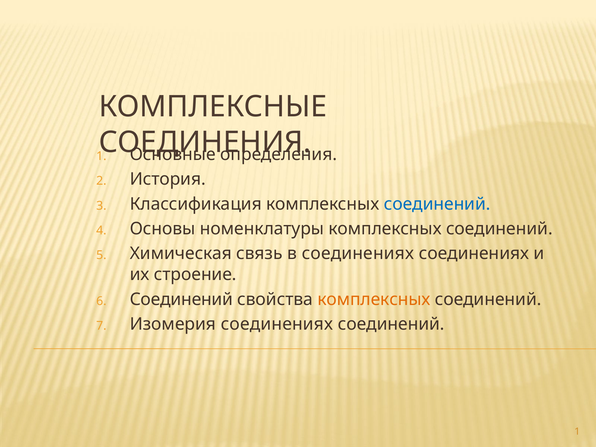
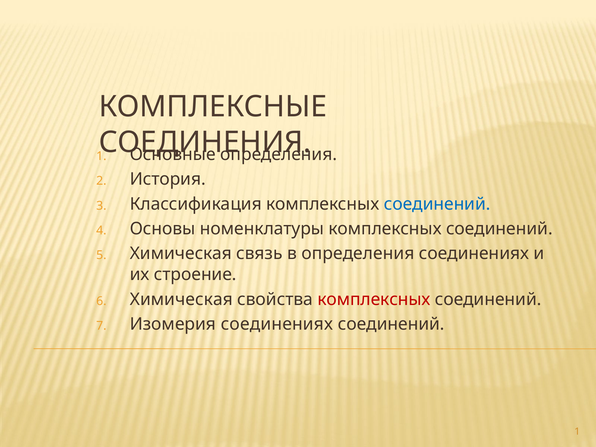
в соединениях: соединениях -> определения (358, 254)
Соединений: Соединений -> Химическая (181, 299)
комплексных colour: orange -> red (374, 299)
